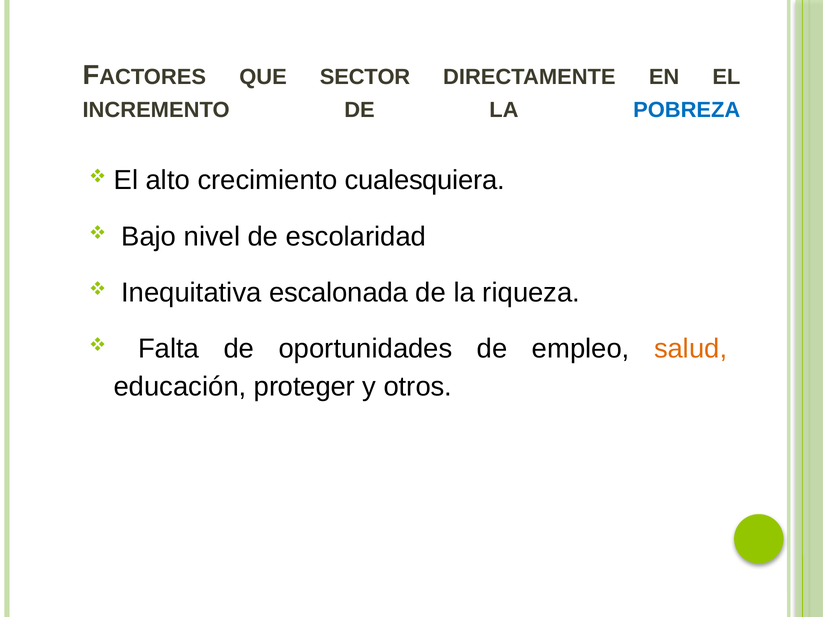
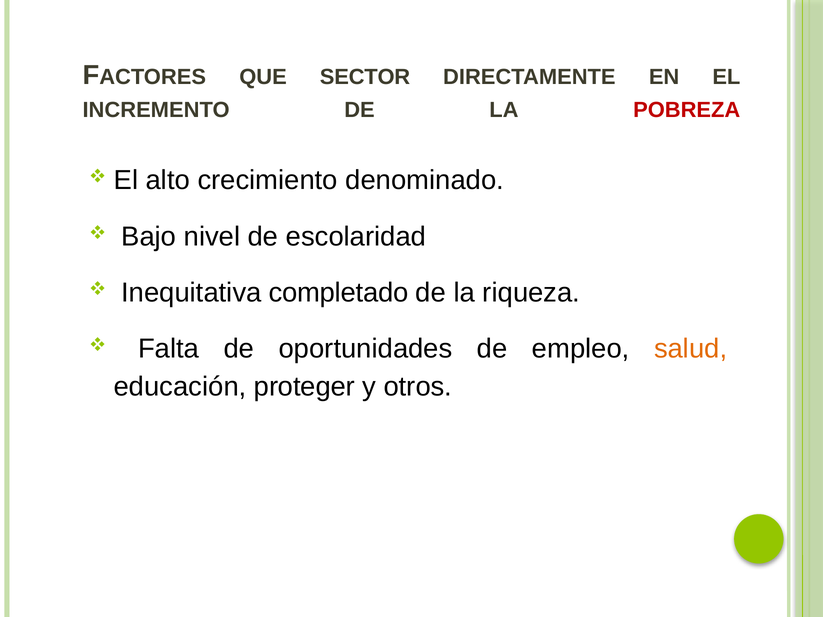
POBREZA colour: blue -> red (687, 110)
cualesquiera: cualesquiera -> denominado (425, 180)
escalonada: escalonada -> completado (339, 293)
